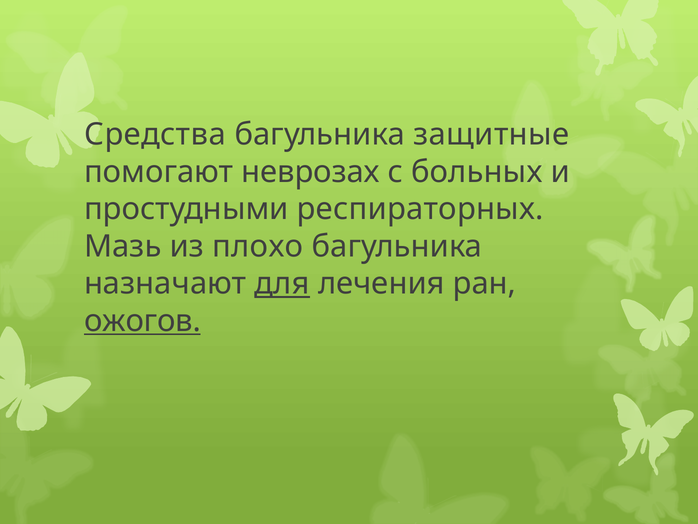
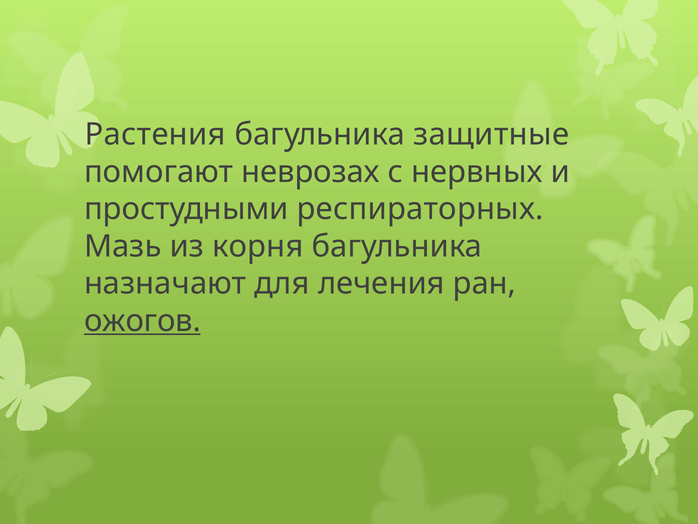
Средства: Средства -> Растения (155, 134)
больных: больных -> нервных (477, 172)
плохо: плохо -> корня (258, 246)
для underline: present -> none (282, 283)
